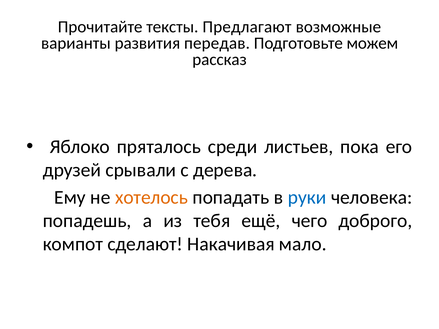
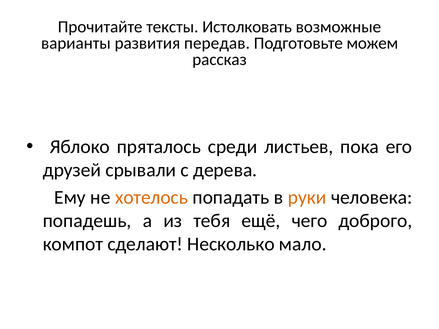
Предлагают: Предлагают -> Истолковать (247, 27)
руки colour: blue -> orange (307, 197)
Накачивая: Накачивая -> Несколько (231, 244)
